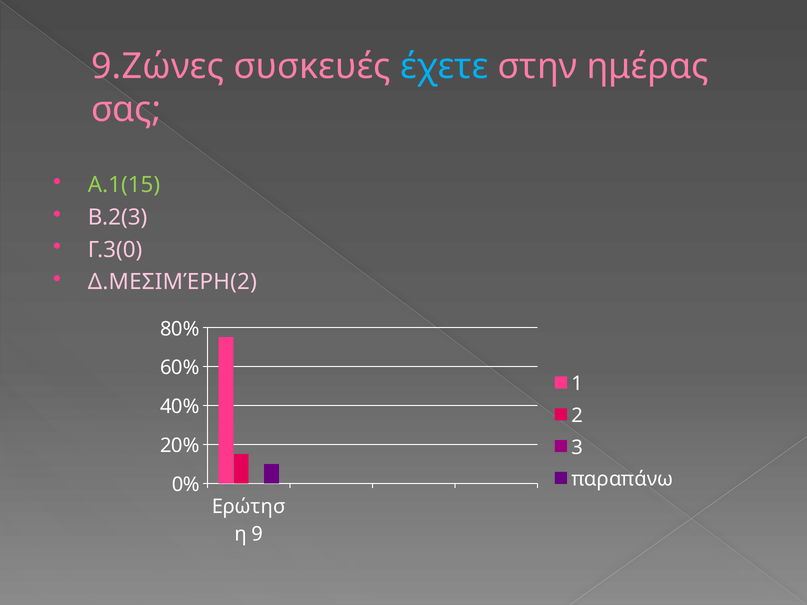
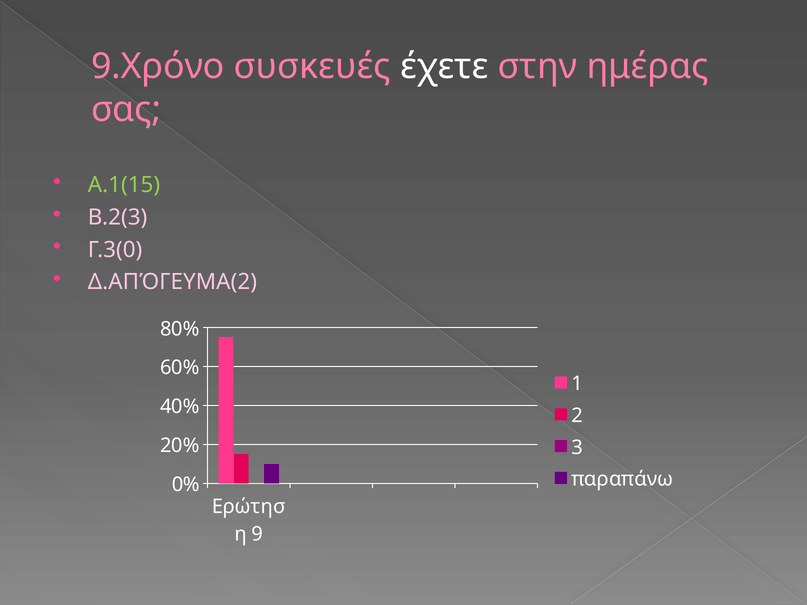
9.Ζώνες: 9.Ζώνες -> 9.Χρόνο (158, 66)
έχετε colour: light blue -> white (444, 66)
Δ.ΜΕΣΙΜΈΡΗ(2: Δ.ΜΕΣΙΜΈΡΗ(2 -> Δ.ΑΠΌΓΕΥΜΑ(2 (172, 282)
